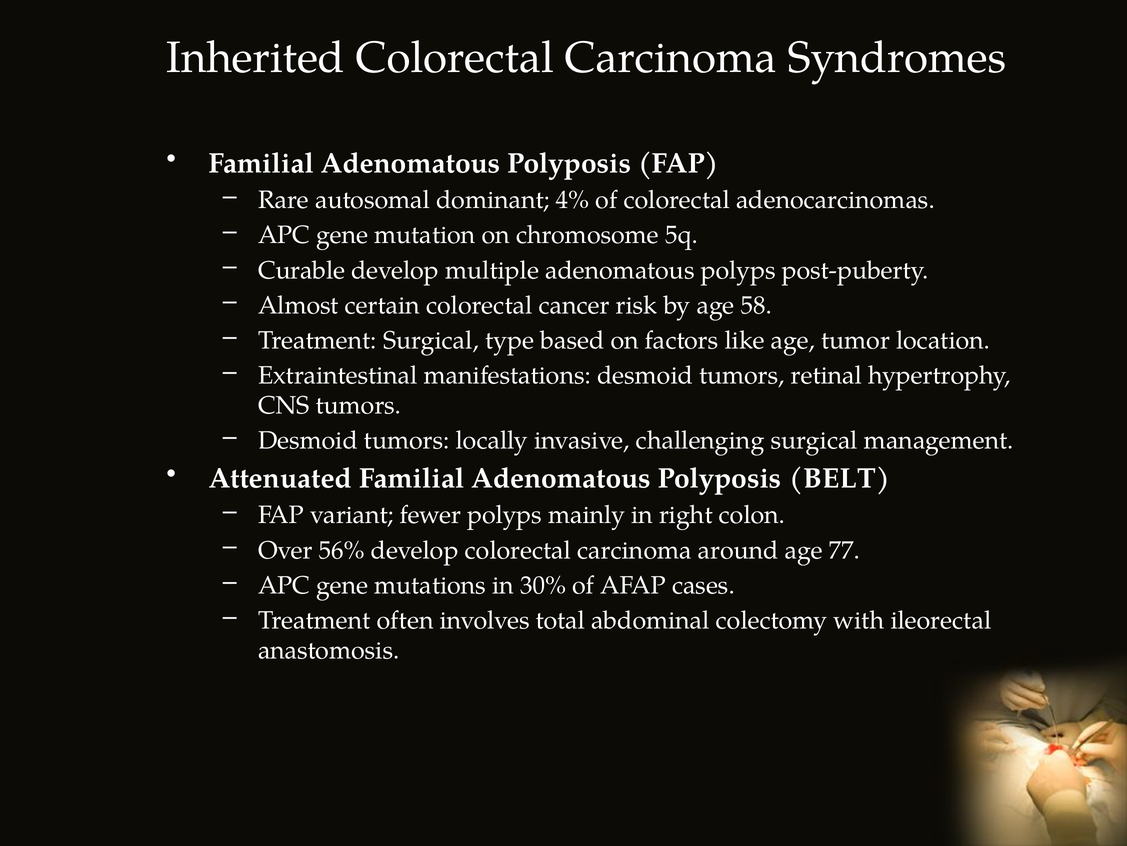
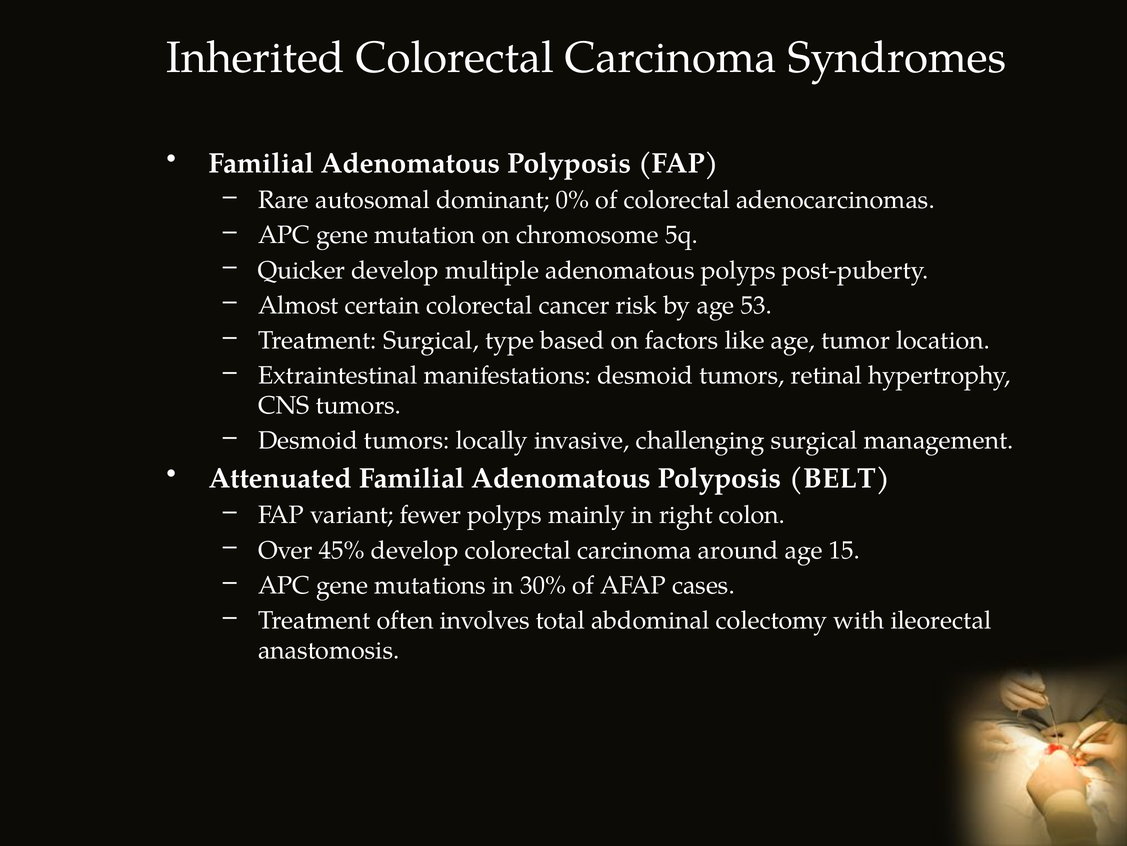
4%: 4% -> 0% (573, 200)
Curable: Curable -> Quicker (302, 270)
58: 58 -> 53 (756, 305)
56%: 56% -> 45% (342, 550)
77: 77 -> 15 (844, 550)
